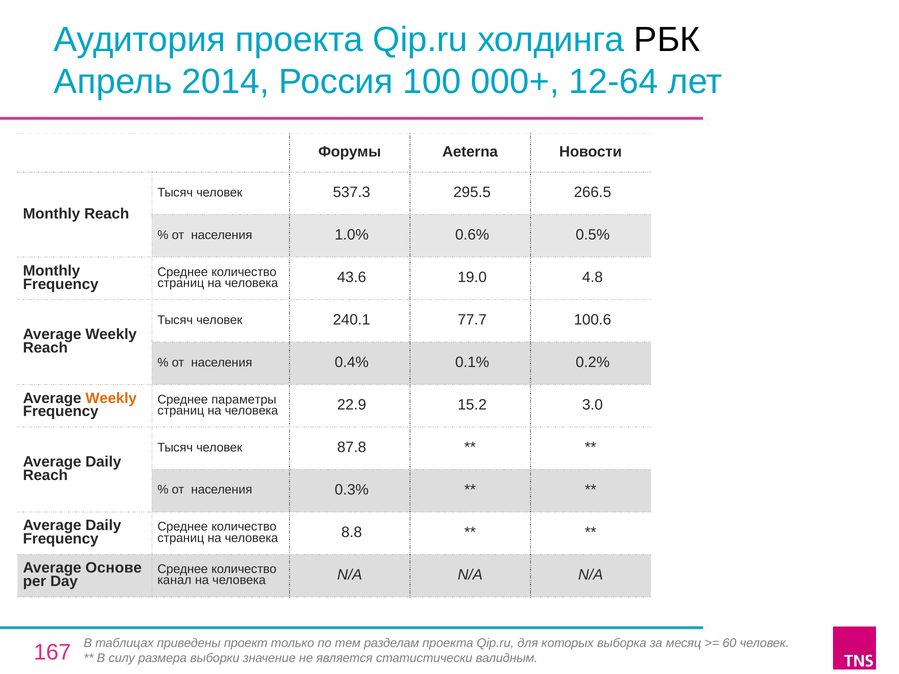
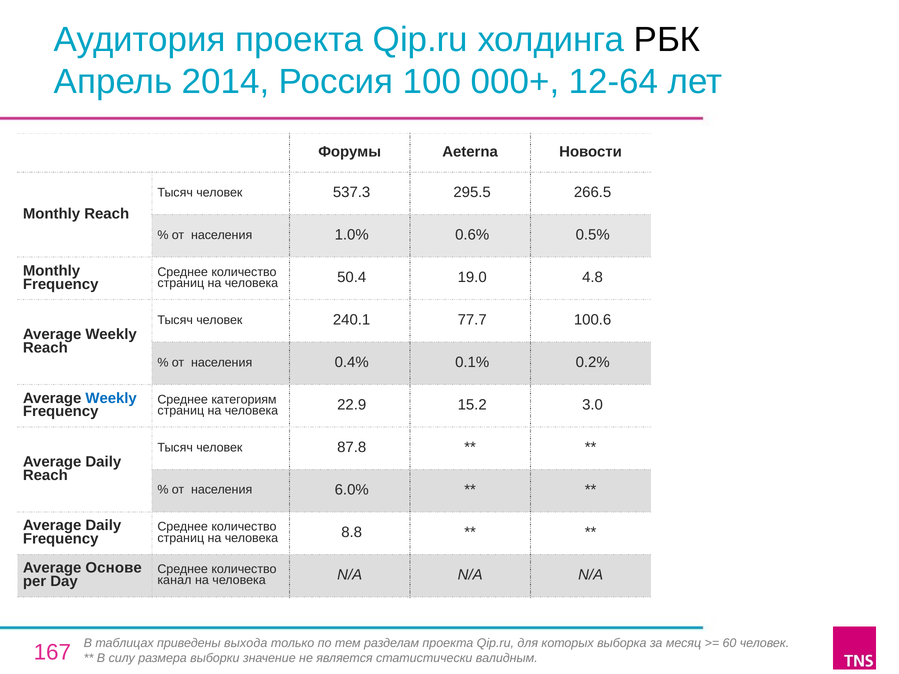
43.6: 43.6 -> 50.4 (352, 278)
Weekly colour: orange -> blue (111, 398)
параметры: параметры -> категориям (244, 400)
0.3%: 0.3% -> 6.0% (352, 490)
проект: проект -> выхода (246, 643)
